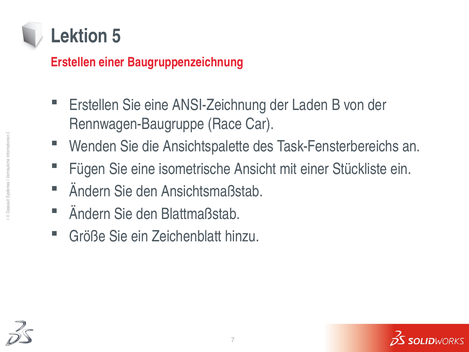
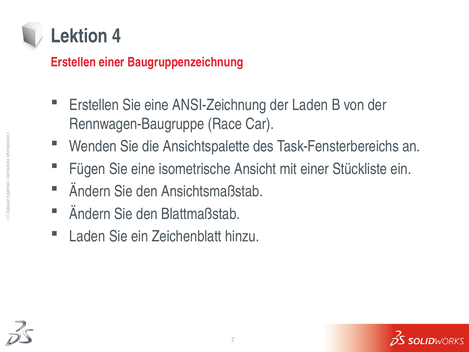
5: 5 -> 4 (117, 36)
Größe: Größe -> Laden (87, 236)
